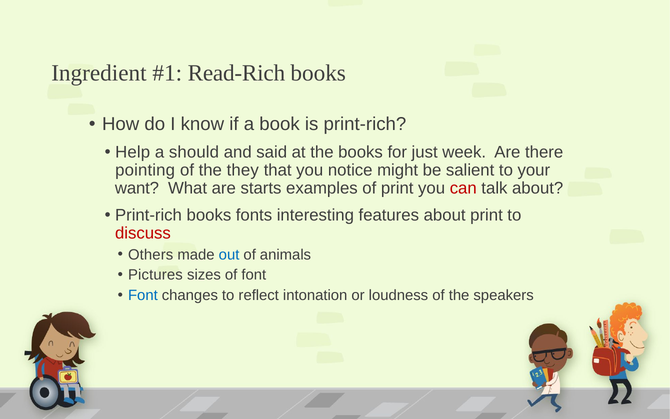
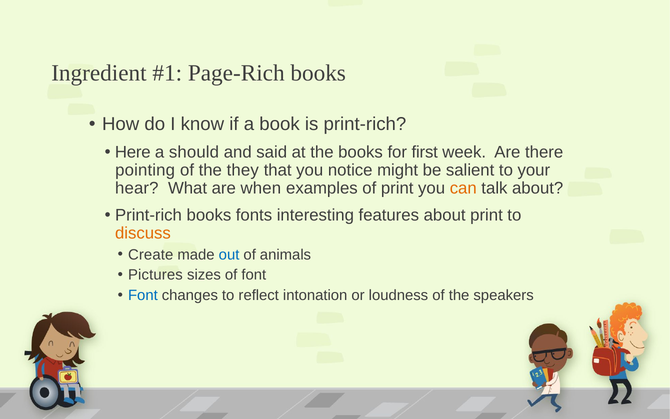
Read-Rich: Read-Rich -> Page-Rich (236, 73)
Help: Help -> Here (133, 152)
just: just -> first (425, 152)
want: want -> hear (137, 188)
starts: starts -> when (261, 188)
can colour: red -> orange (463, 188)
discuss colour: red -> orange (143, 233)
Others: Others -> Create (151, 255)
